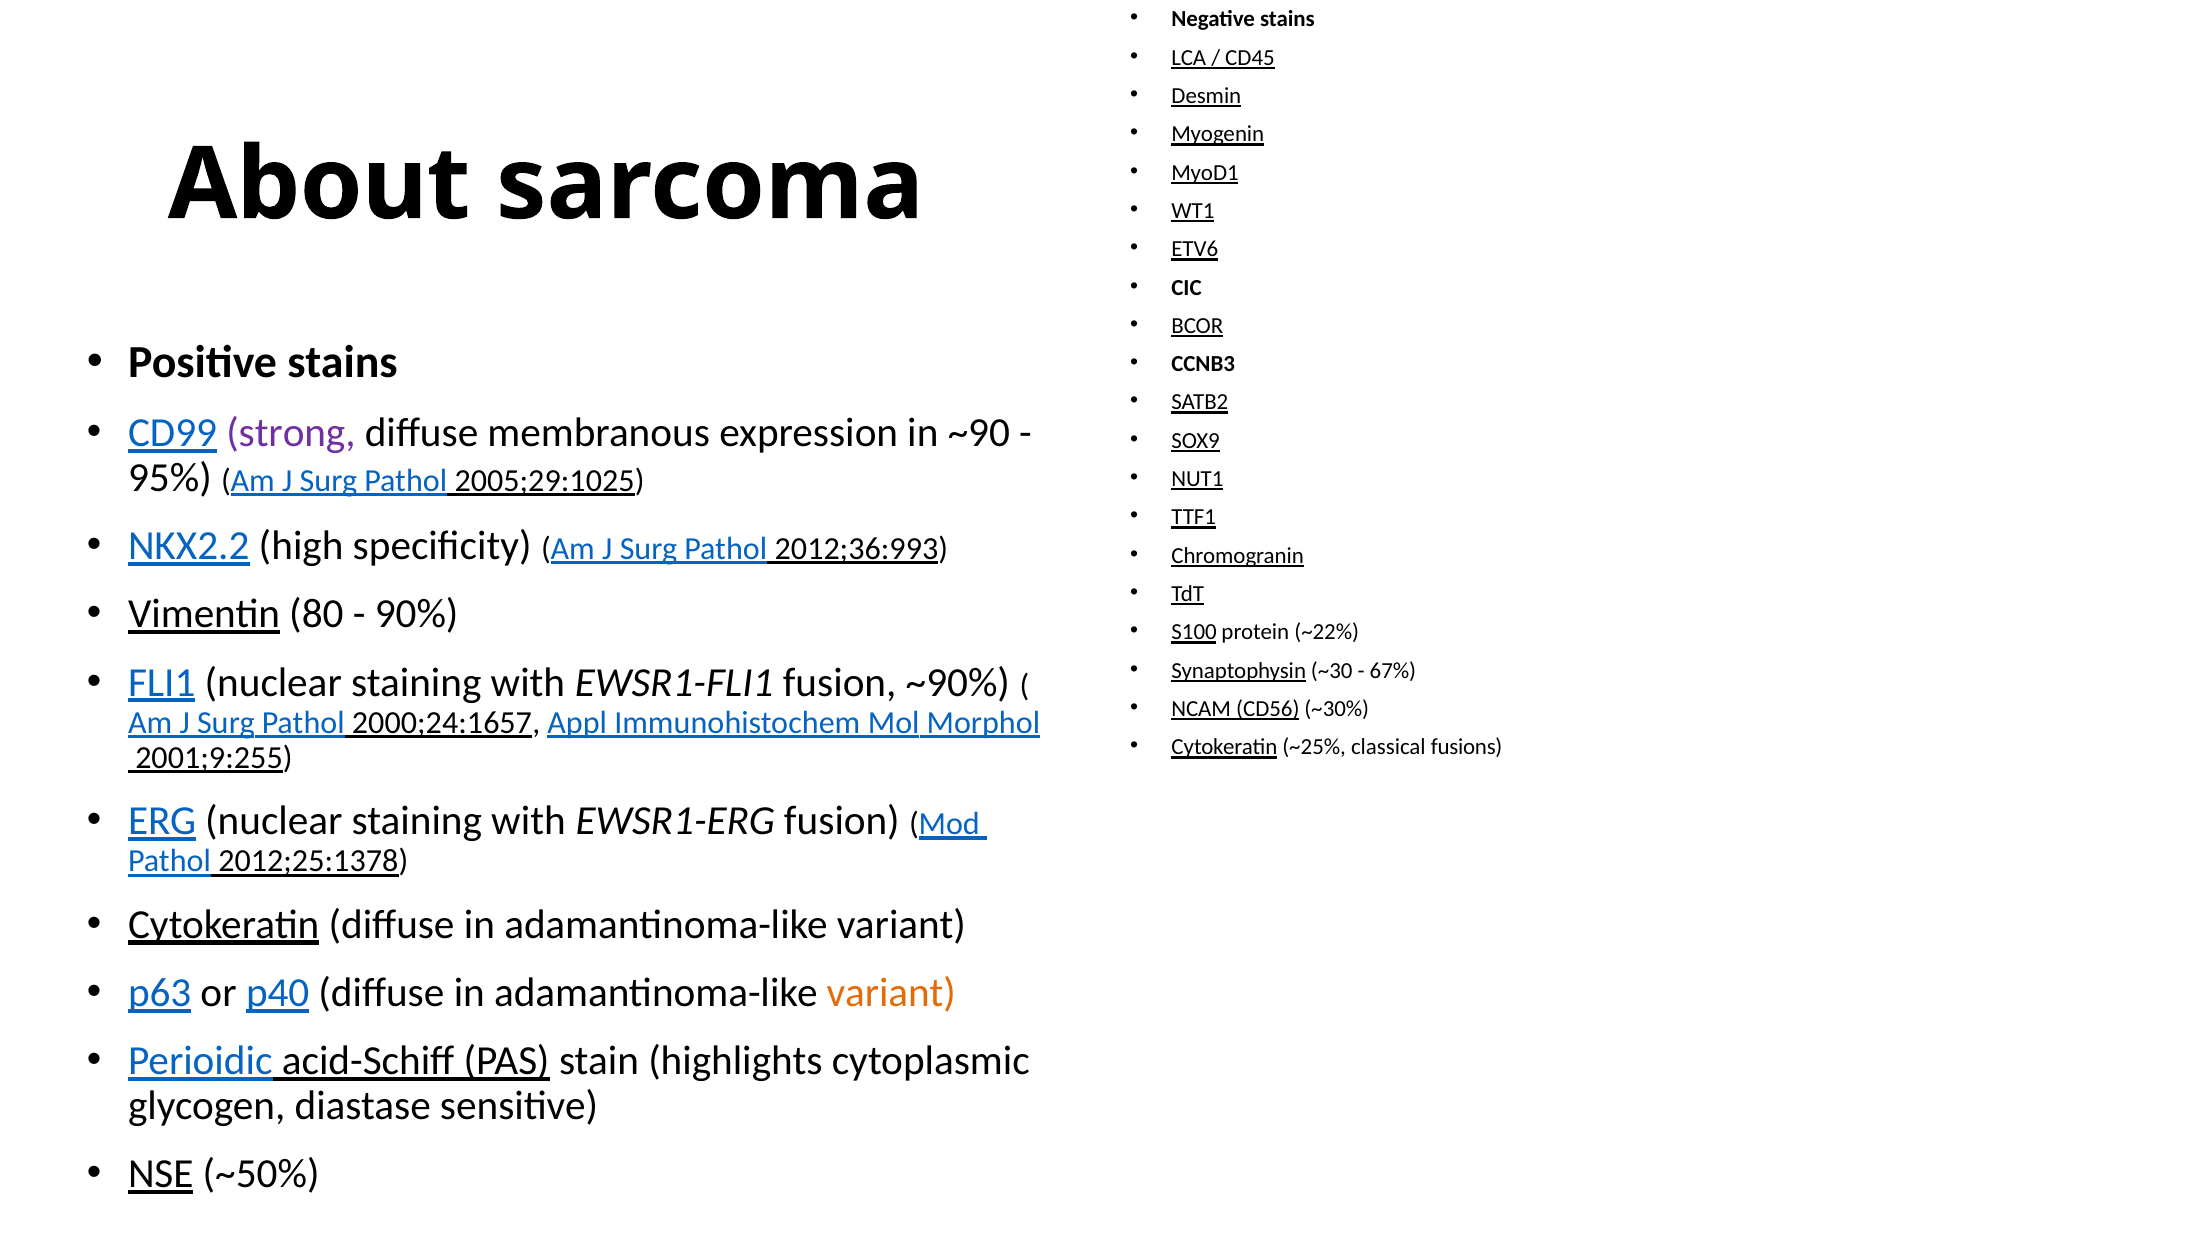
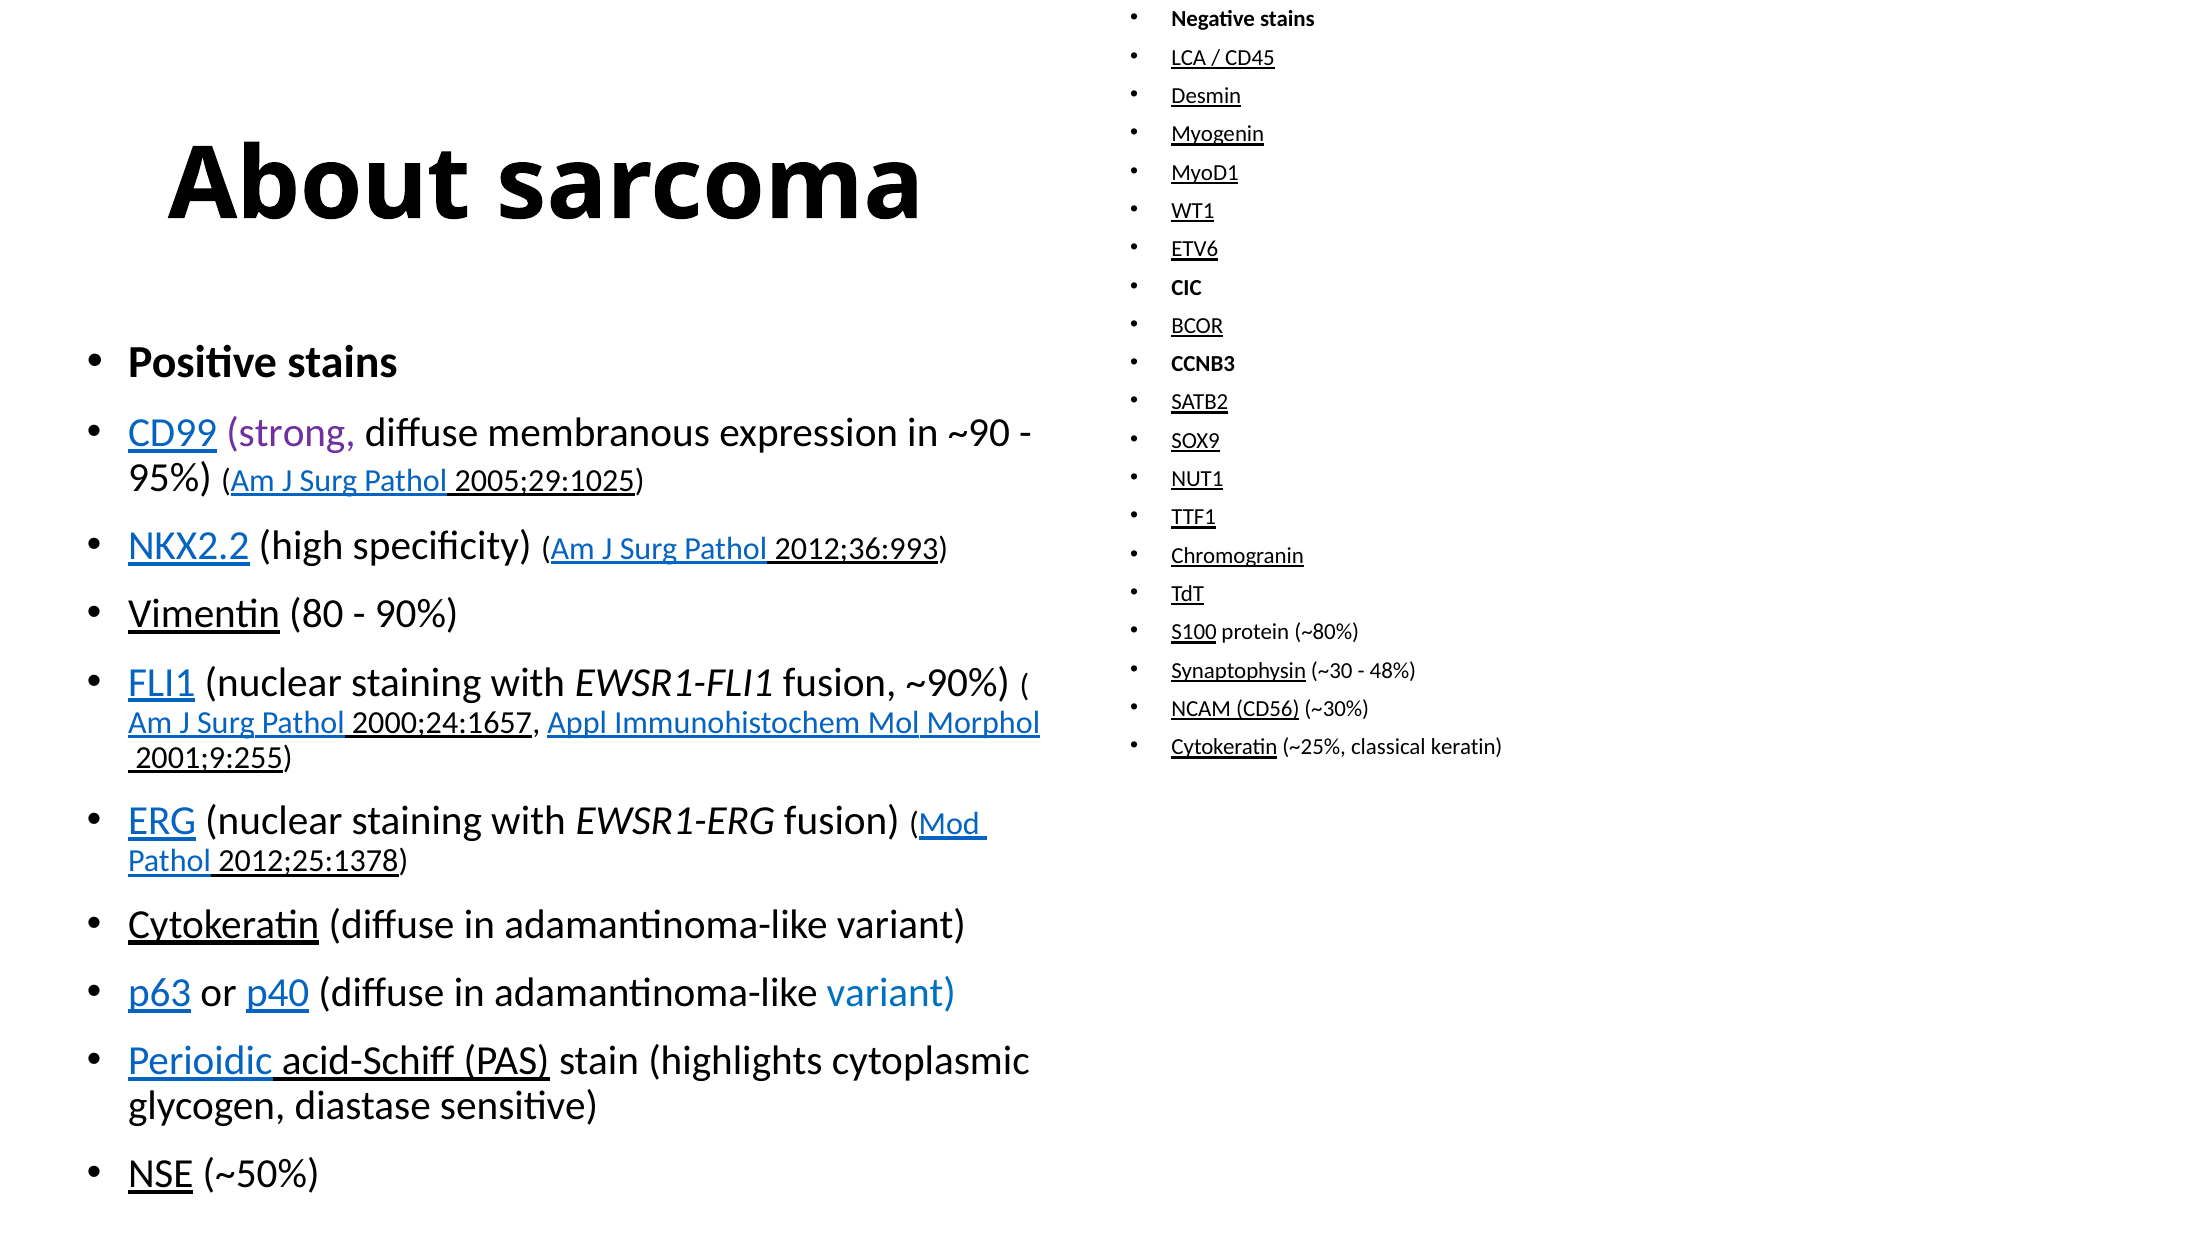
~22%: ~22% -> ~80% (1327, 632)
67%: 67% -> 48% (1393, 670)
fusions: fusions -> keratin (1467, 747)
variant colour: orange -> blue (891, 992)
